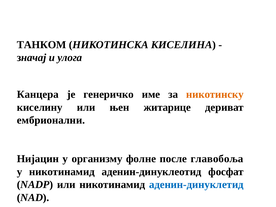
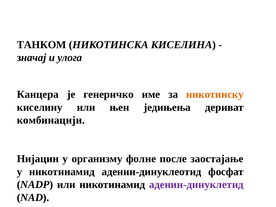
житарице: житарице -> једињења (167, 107)
ембрионални: ембрионални -> комбинацији (51, 120)
главобоља: главобоља -> заостајање (217, 159)
аденин-динуклетид colour: blue -> purple (196, 185)
